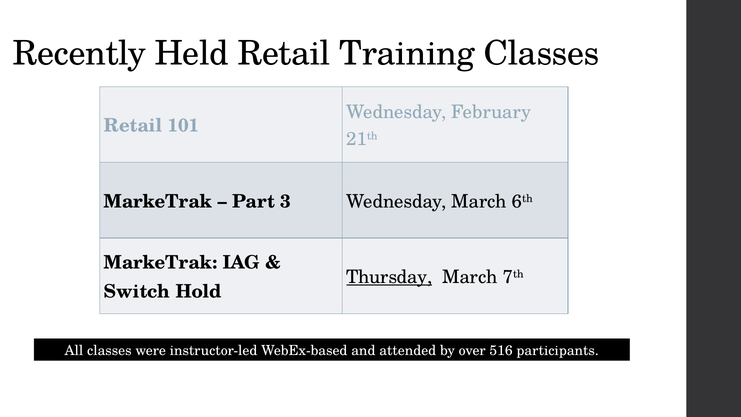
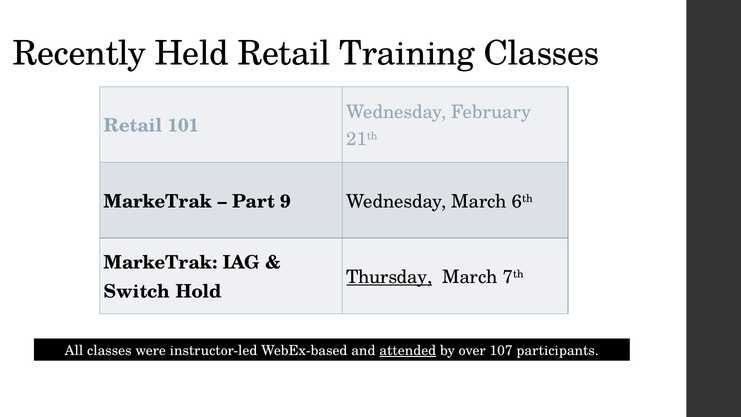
3: 3 -> 9 (286, 201)
attended underline: none -> present (408, 351)
516: 516 -> 107 (501, 351)
